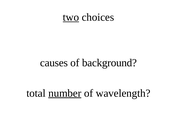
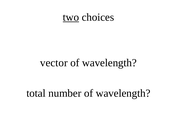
causes: causes -> vector (54, 63)
background: background -> wavelength (109, 63)
number underline: present -> none (65, 93)
